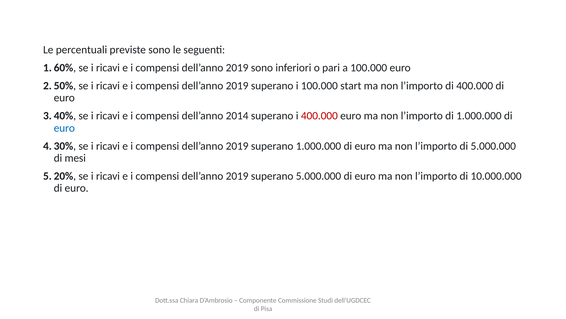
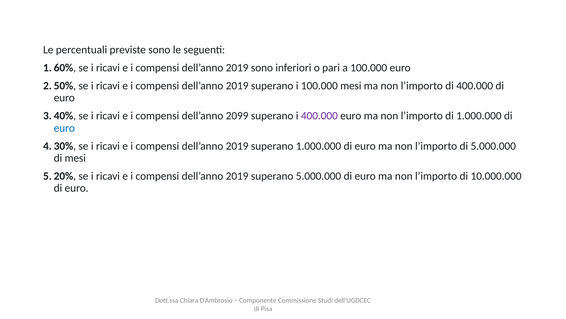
100.000 start: start -> mesi (351, 86)
2014: 2014 -> 2099 (237, 116)
400.000 colour: red -> purple (319, 116)
